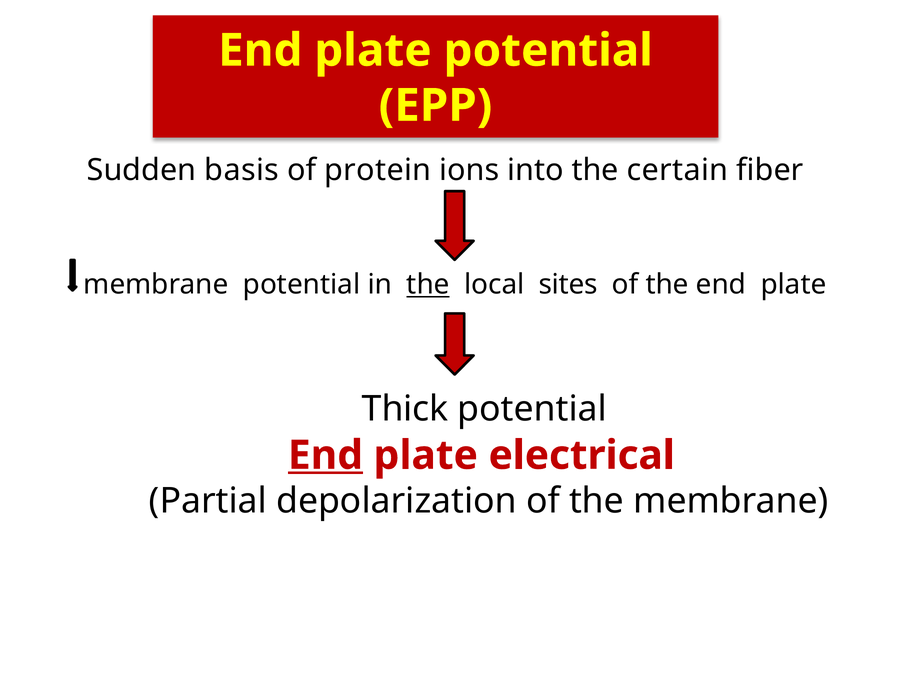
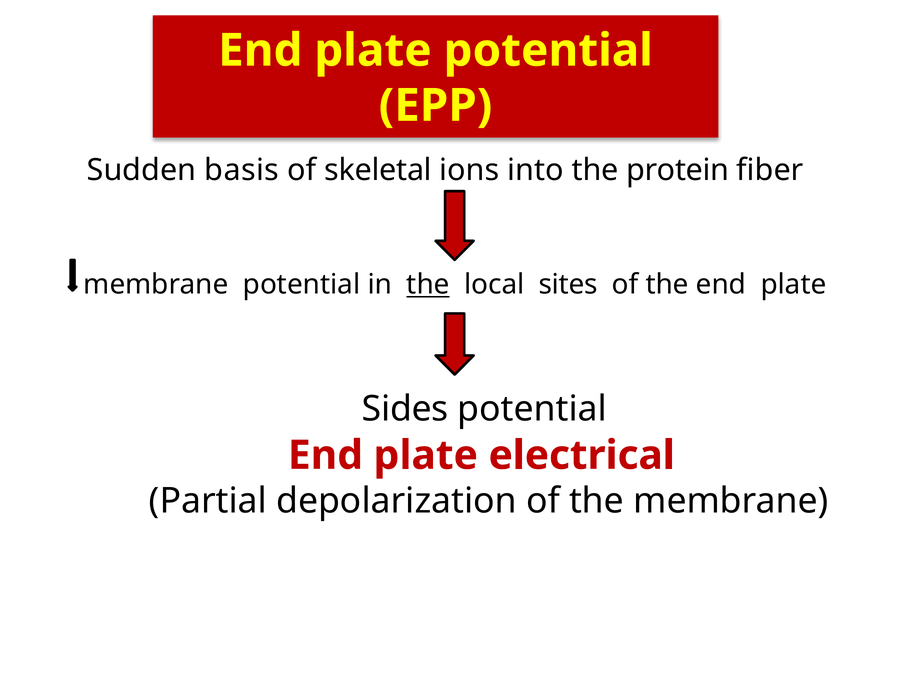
protein: protein -> skeletal (378, 170)
certain: certain -> protein (678, 170)
Thick: Thick -> Sides (405, 409)
End underline: present -> none (325, 455)
